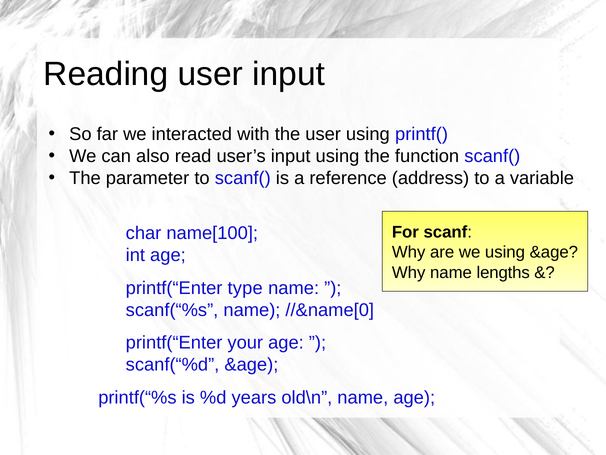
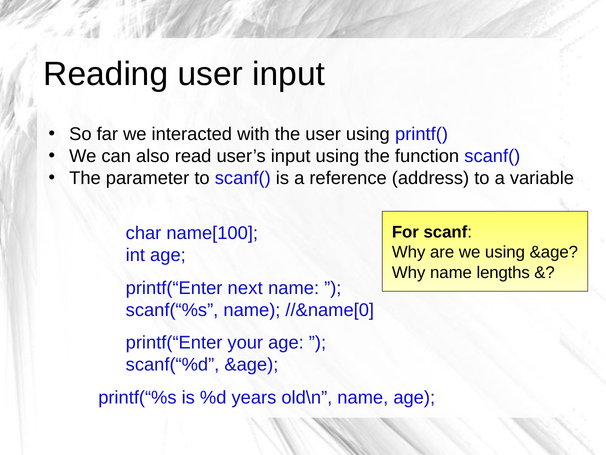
type: type -> next (245, 288)
